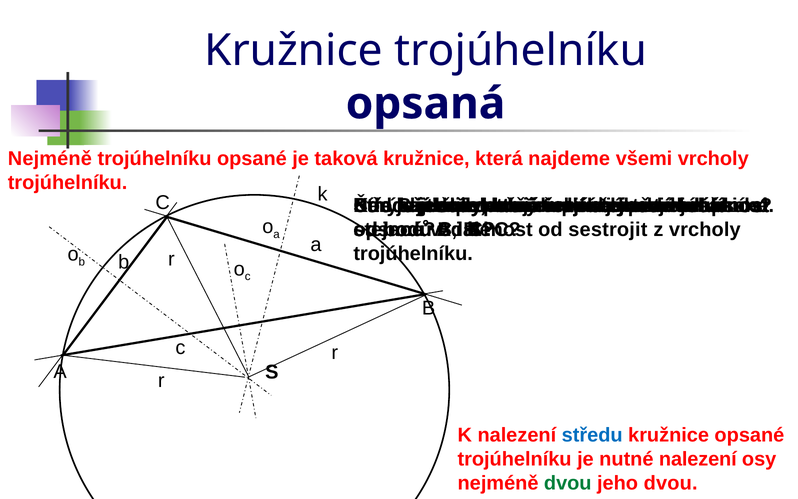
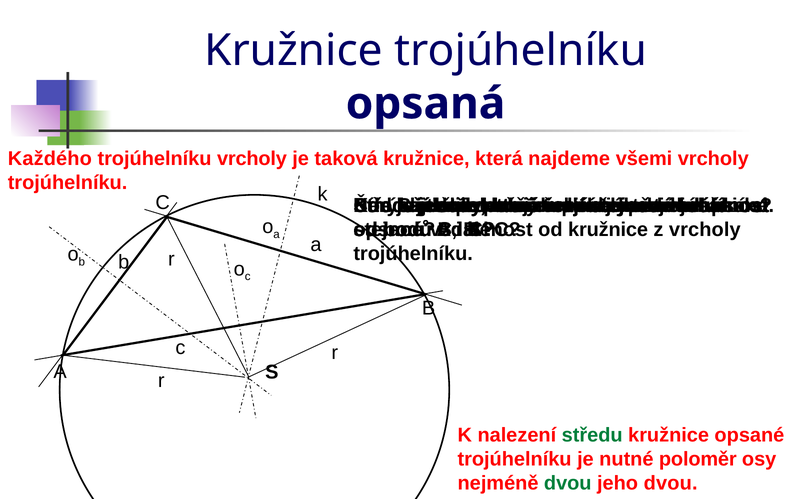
Nejméně: Nejméně -> Každého (50, 159)
opsané: opsané -> vrcholy (252, 159)
od sestrojit: sestrojit -> kružnice (608, 230)
středu colour: blue -> green (592, 435)
nutné nalezení: nalezení -> poloměr (698, 459)
